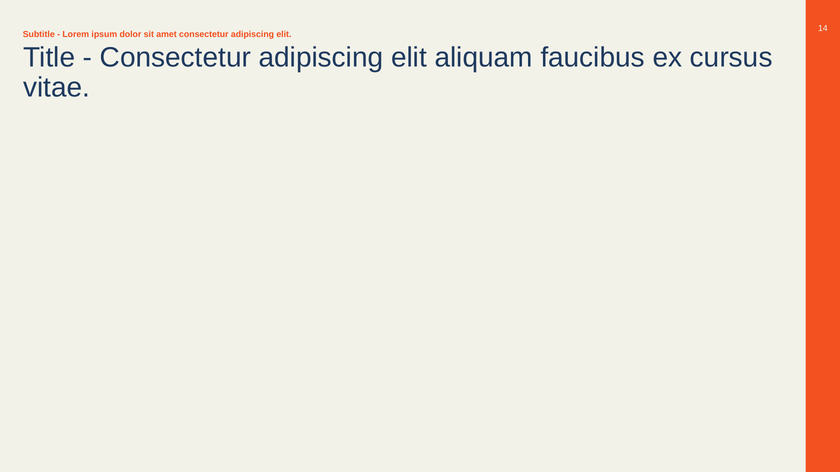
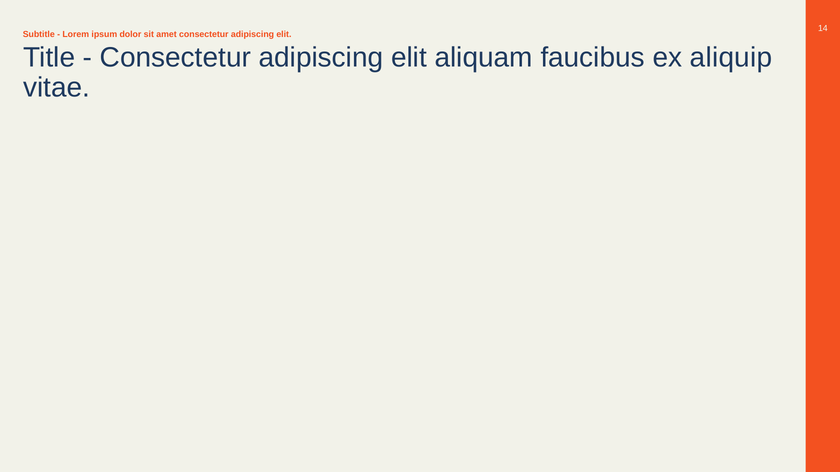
cursus: cursus -> aliquip (731, 58)
